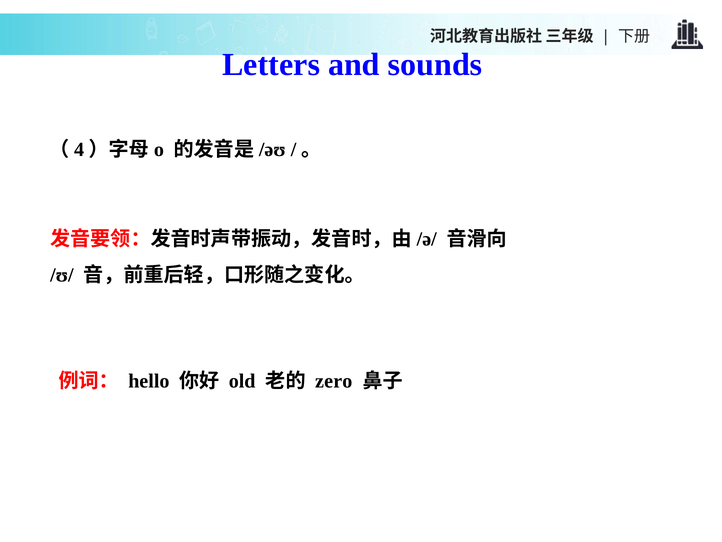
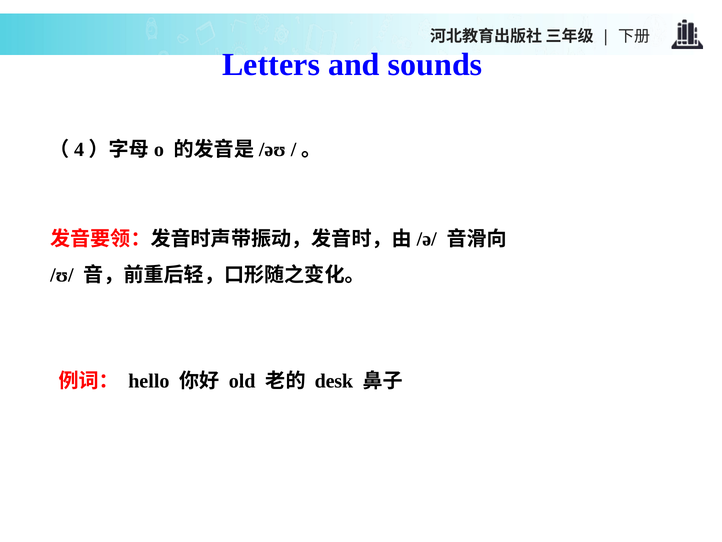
zero: zero -> desk (334, 381)
